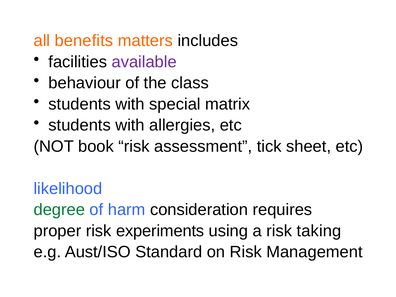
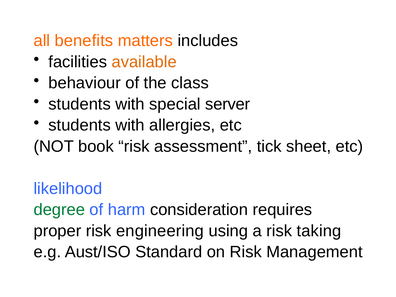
available colour: purple -> orange (144, 62)
matrix: matrix -> server (228, 104)
experiments: experiments -> engineering (160, 231)
